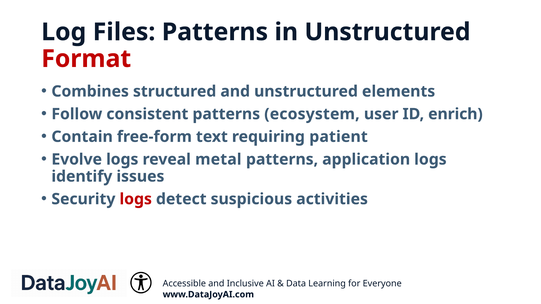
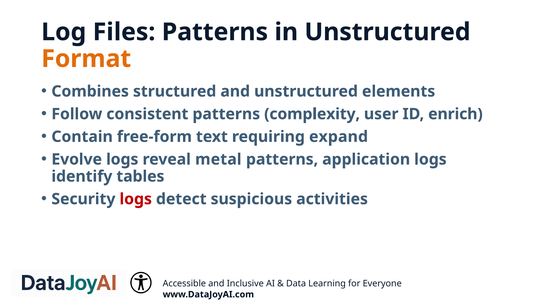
Format colour: red -> orange (86, 59)
ecosystem: ecosystem -> complexity (312, 114)
patient: patient -> expand (339, 137)
issues: issues -> tables (140, 177)
